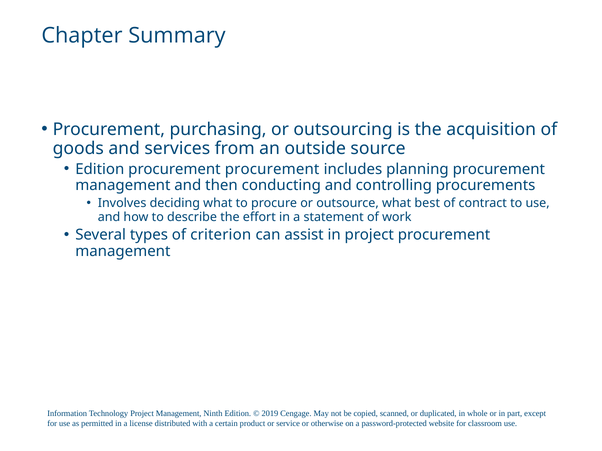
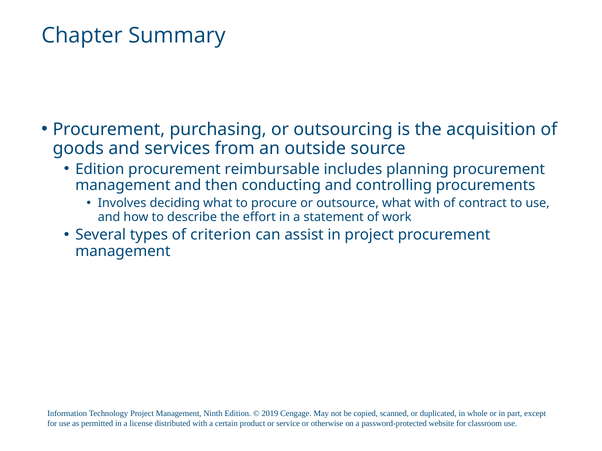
procurement procurement: procurement -> reimbursable (272, 169)
what best: best -> with (427, 204)
